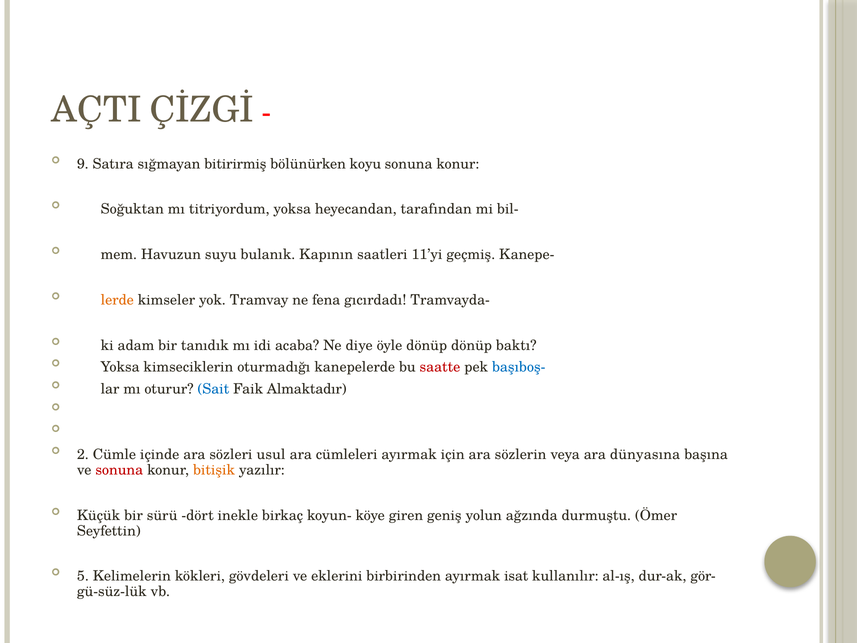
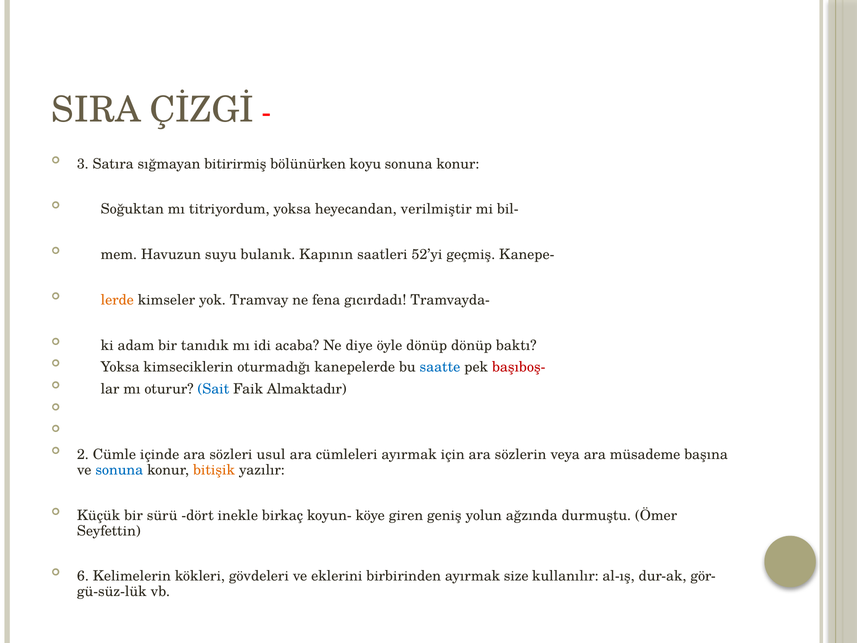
AÇTI: AÇTI -> SIRA (96, 110)
9: 9 -> 3 (83, 164)
tarafından: tarafından -> verilmiştir (436, 209)
11’yi: 11’yi -> 52’yi (427, 255)
saatte colour: red -> blue (440, 367)
başıboş- colour: blue -> red (519, 367)
dünyasına: dünyasına -> müsademe (645, 454)
sonuna colour: red -> blue (119, 470)
5: 5 -> 6 (83, 576)
isat: isat -> size (516, 576)
